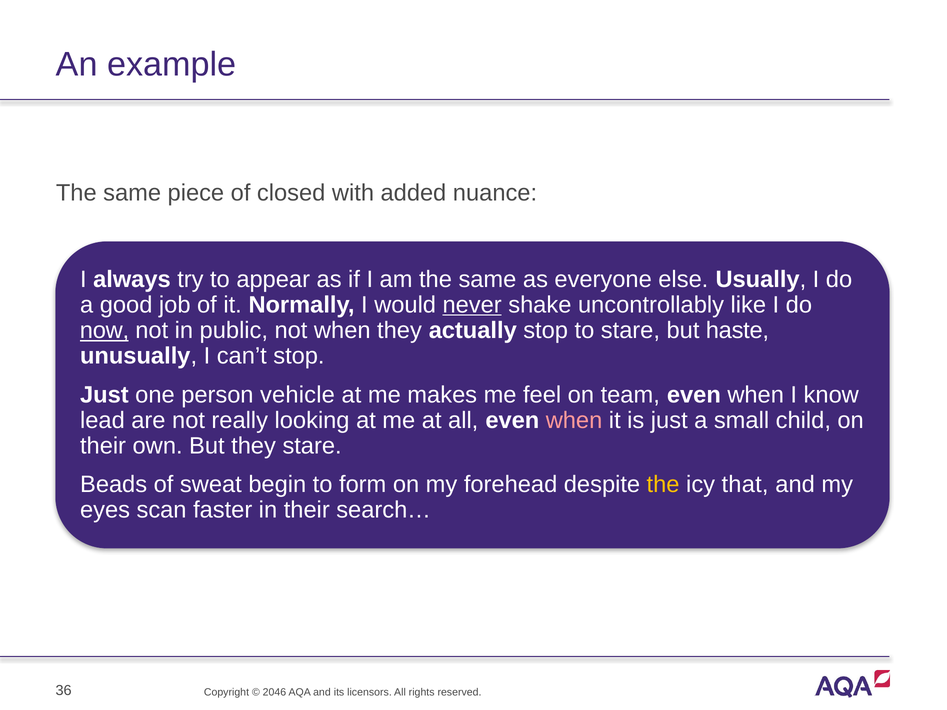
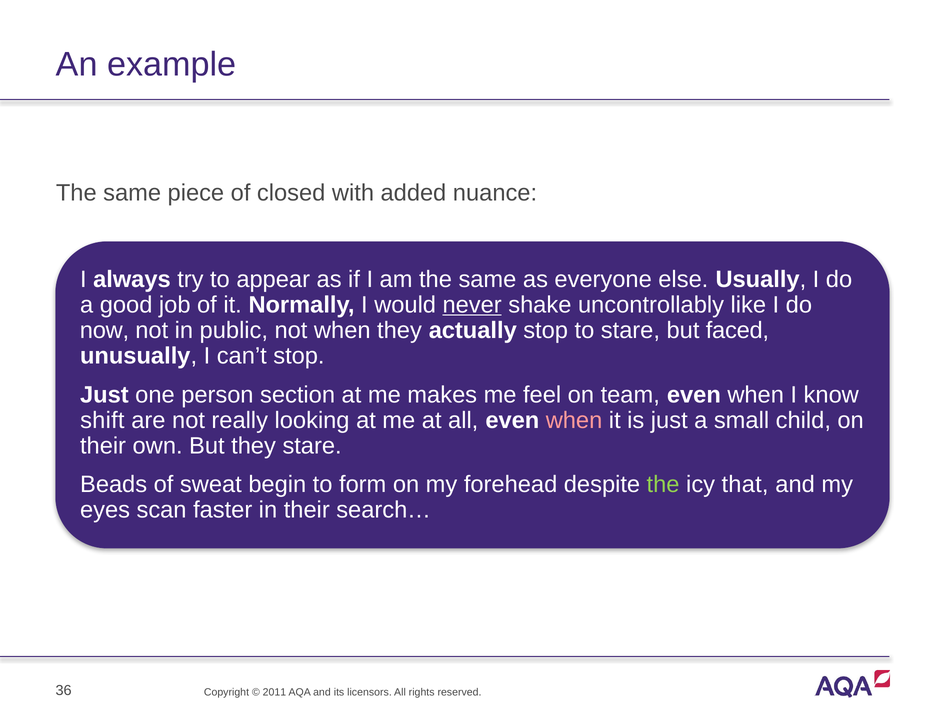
now underline: present -> none (105, 331)
haste: haste -> faced (737, 331)
vehicle: vehicle -> section (298, 395)
lead: lead -> shift (102, 420)
the colour: yellow -> light green (663, 485)
2046: 2046 -> 2011 (274, 692)
